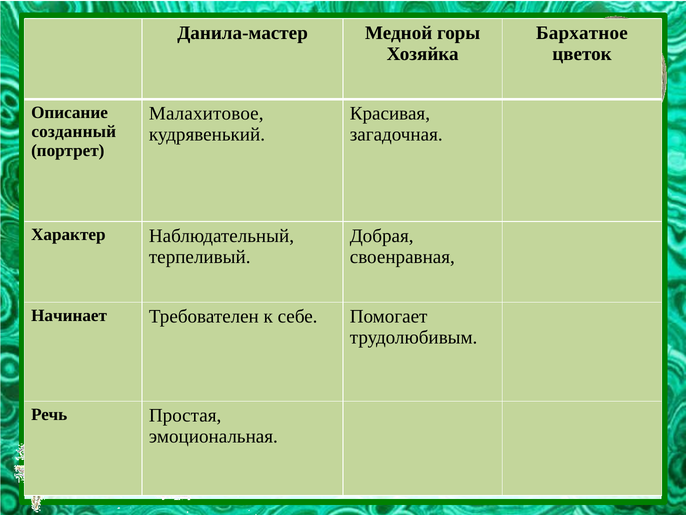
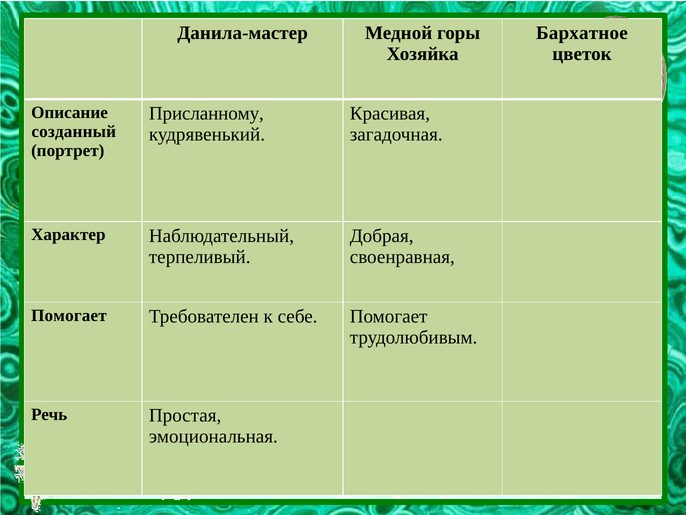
Малахитовое: Малахитовое -> Присланному (206, 113)
Начинает: Начинает -> Помогает (69, 315)
